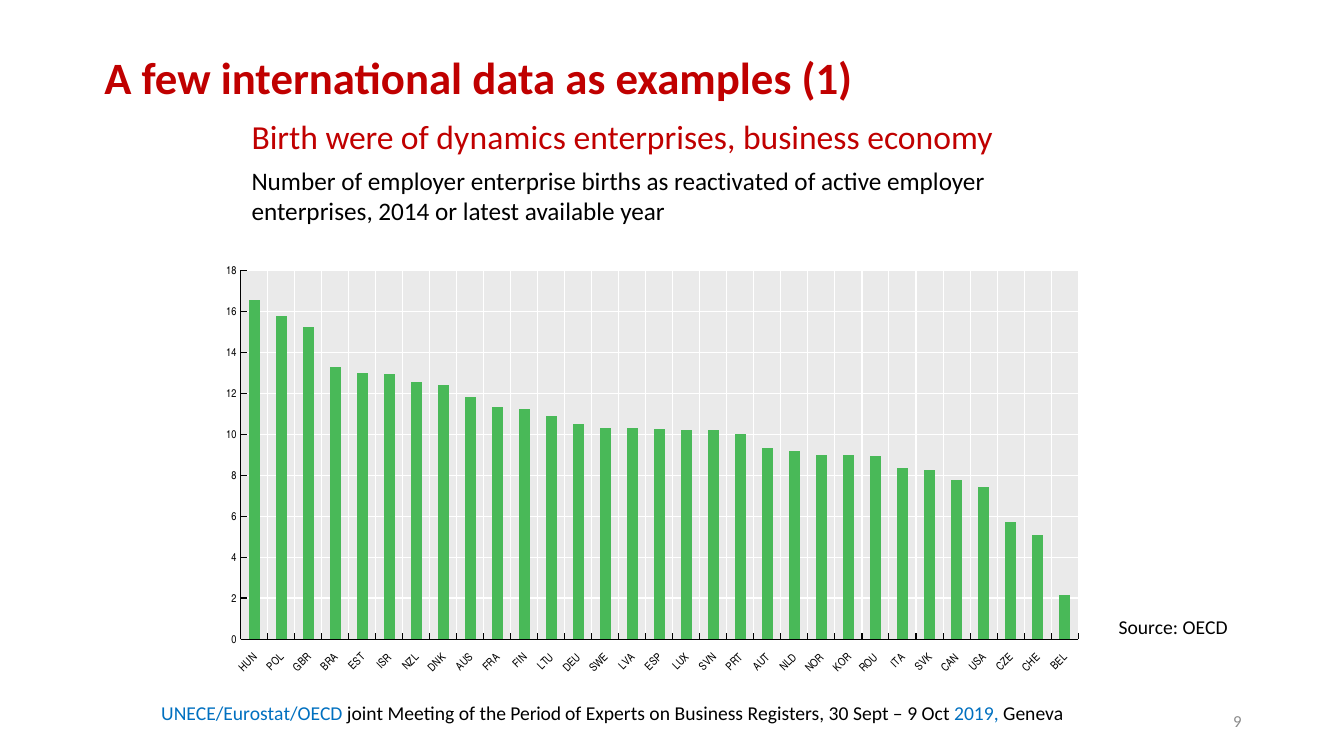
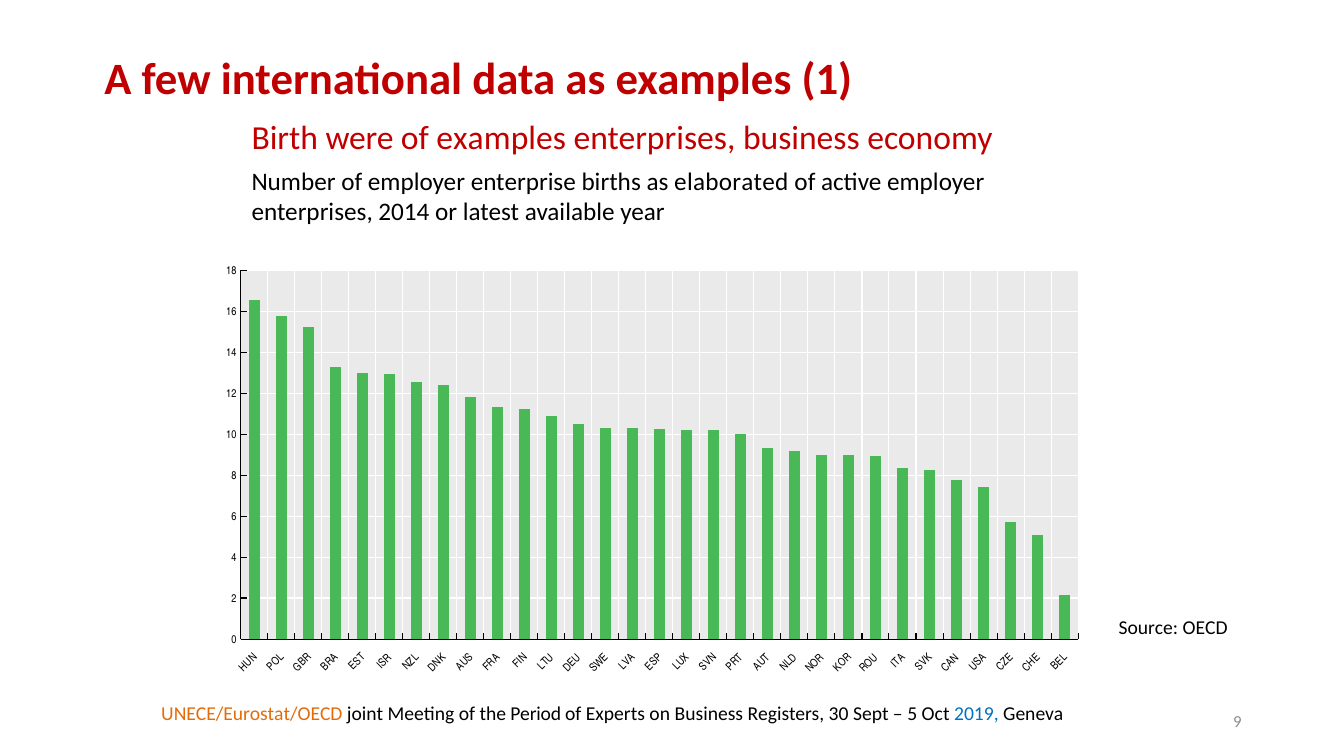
of dynamics: dynamics -> examples (501, 139)
reactivated: reactivated -> elaborated (731, 182)
UNECE/Eurostat/OECD colour: blue -> orange (252, 714)
9: 9 -> 5 (912, 714)
